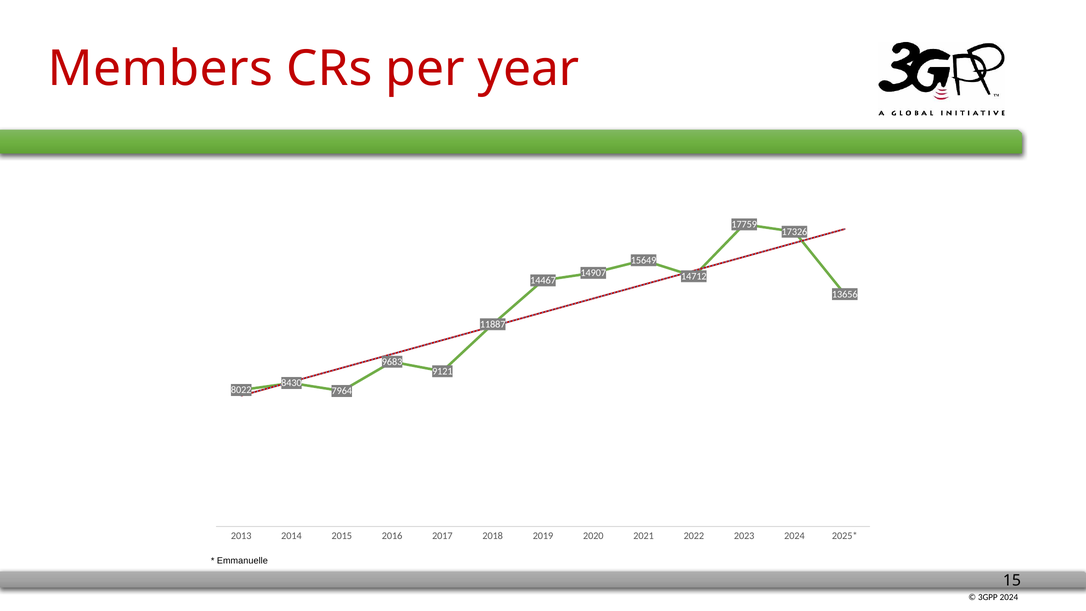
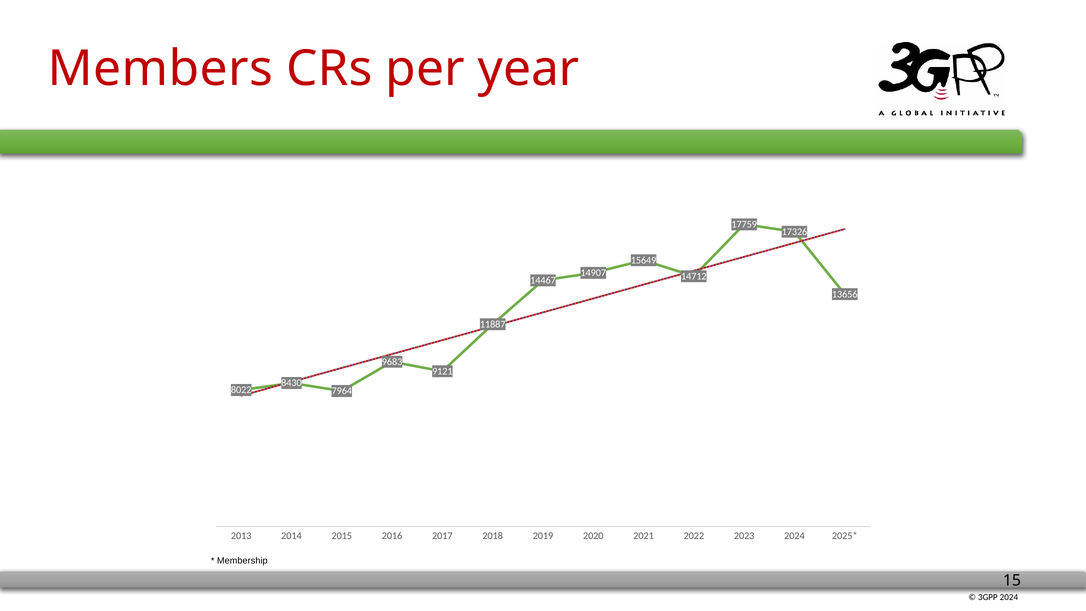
Emmanuelle: Emmanuelle -> Membership (242, 560)
